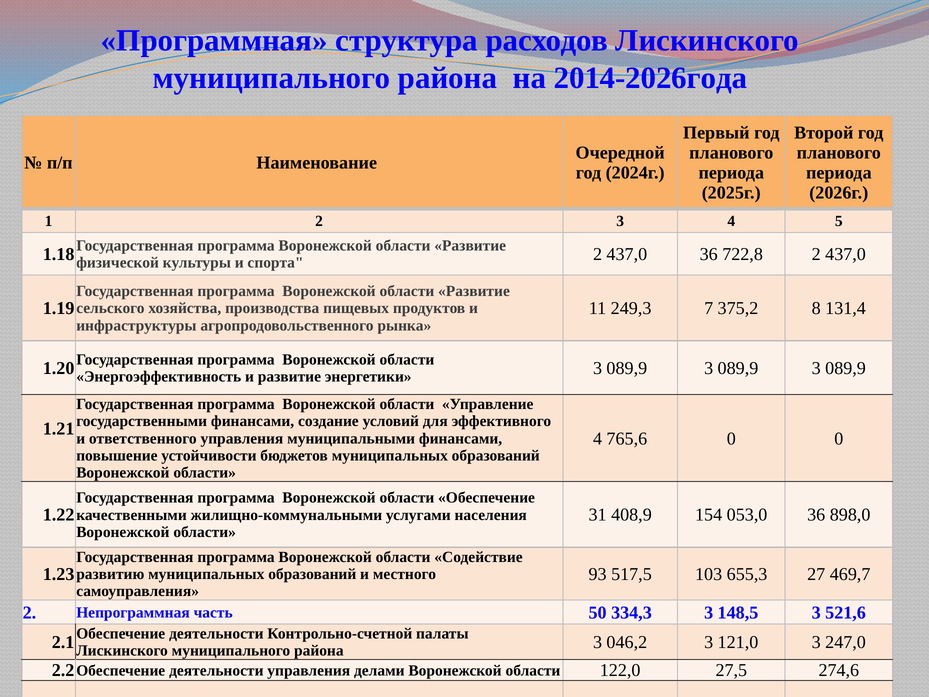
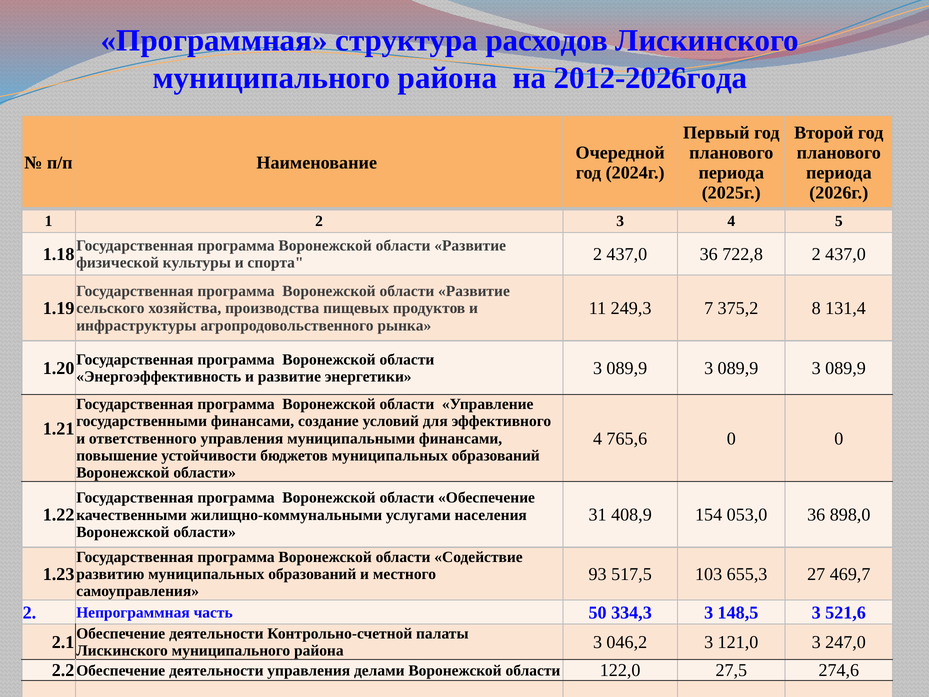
2014-2026года: 2014-2026года -> 2012-2026года (650, 78)
